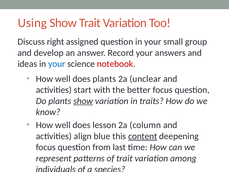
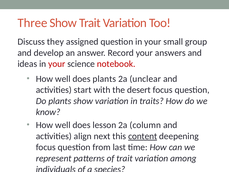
Using: Using -> Three (32, 23)
right: right -> they (55, 42)
your colour: blue -> red (57, 64)
better: better -> desert (139, 90)
show underline: present -> none (83, 101)
blue: blue -> next (102, 136)
